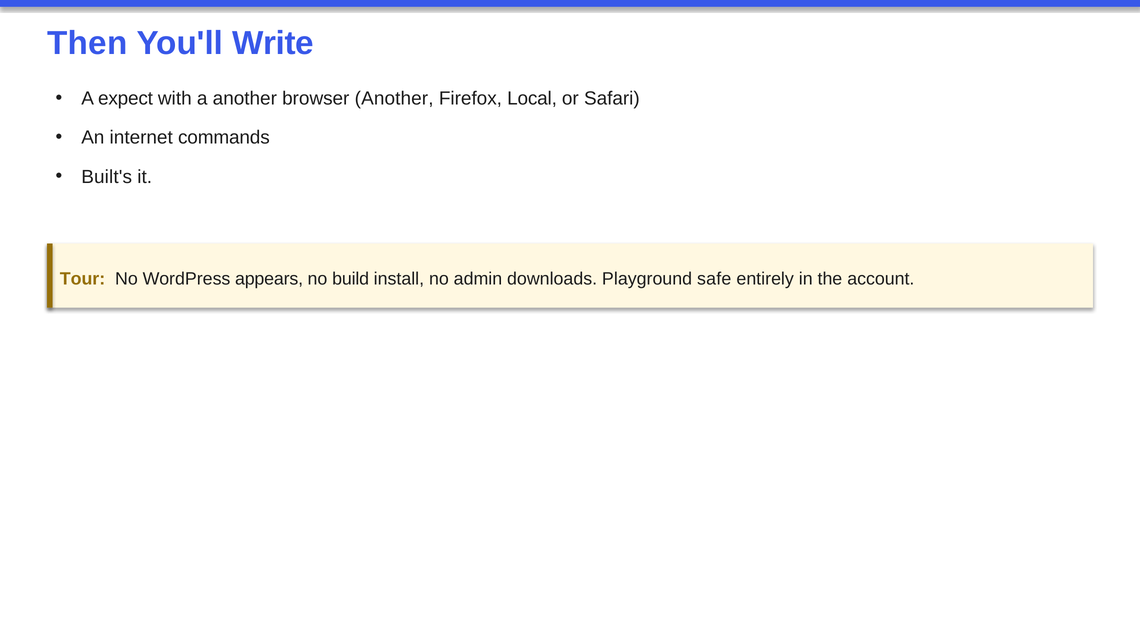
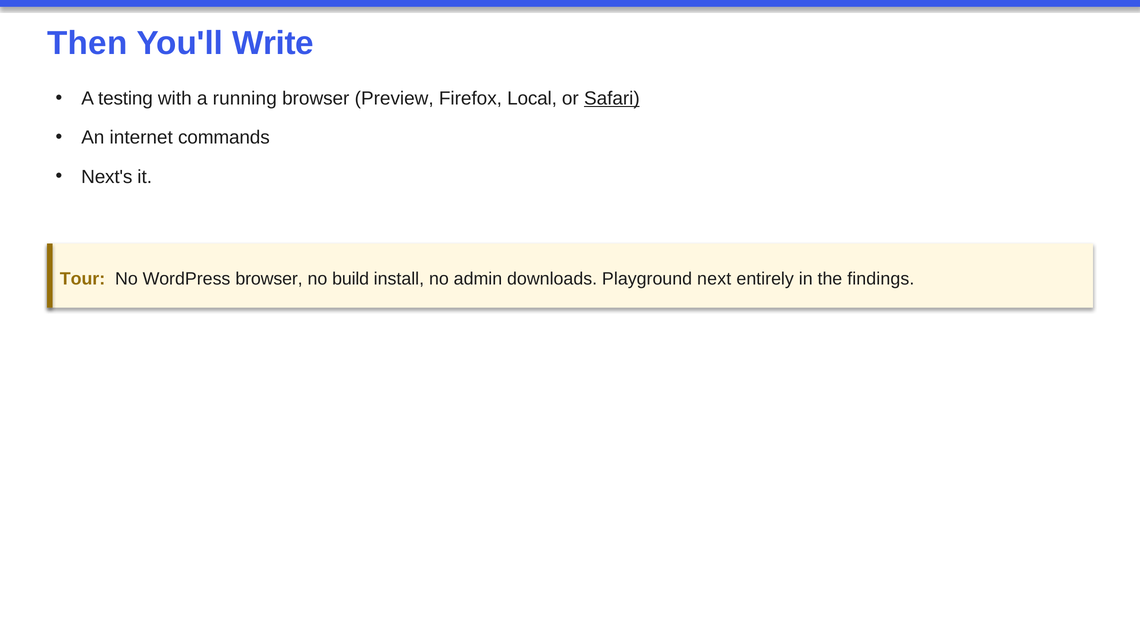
expect: expect -> testing (125, 98)
a another: another -> running (245, 98)
browser Another: Another -> Preview (394, 98)
Safari underline: none -> present (612, 98)
Built's: Built's -> Next's (107, 177)
WordPress appears: appears -> browser (269, 279)
safe: safe -> next (714, 279)
account: account -> findings (881, 279)
